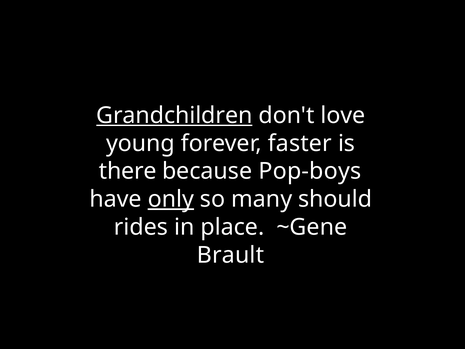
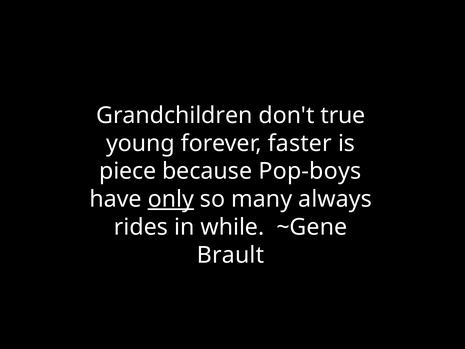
Grandchildren underline: present -> none (174, 115)
love: love -> true (343, 115)
there: there -> piece (128, 171)
should: should -> always (335, 199)
place: place -> while (232, 227)
